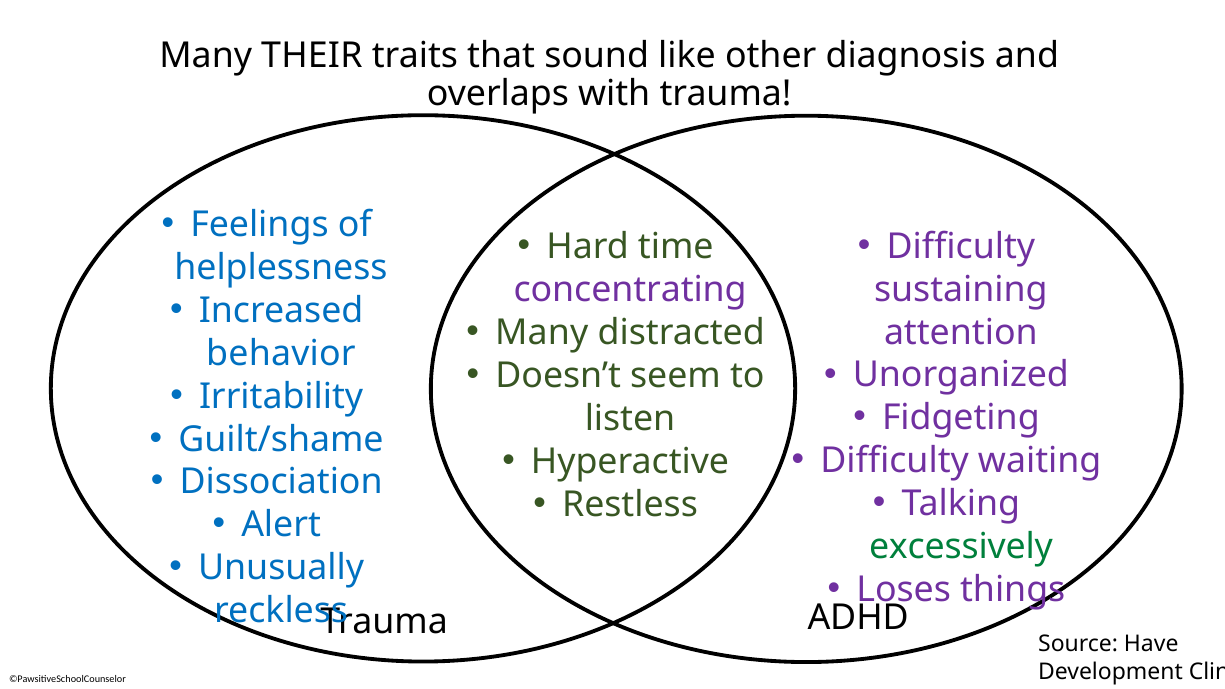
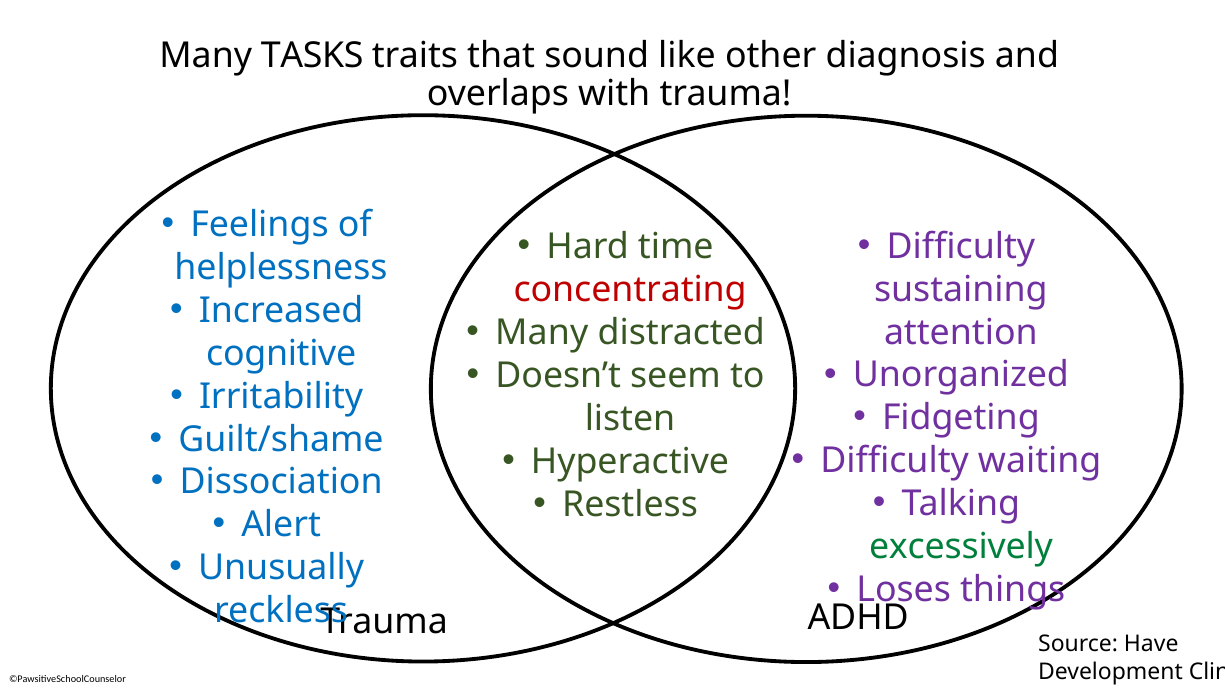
THEIR: THEIR -> TASKS (312, 55)
concentrating colour: purple -> red (630, 290)
behavior: behavior -> cognitive (281, 353)
